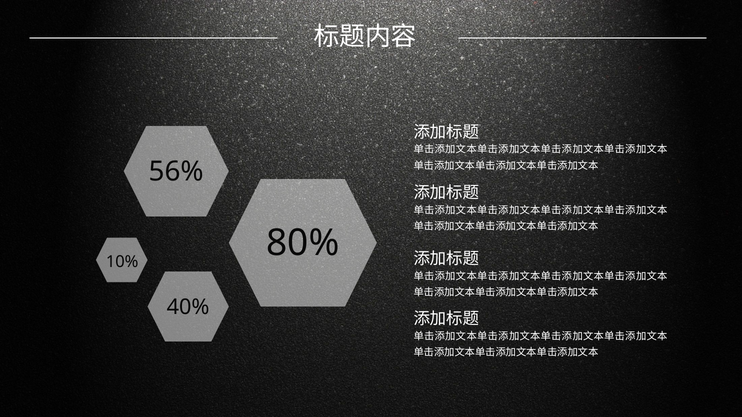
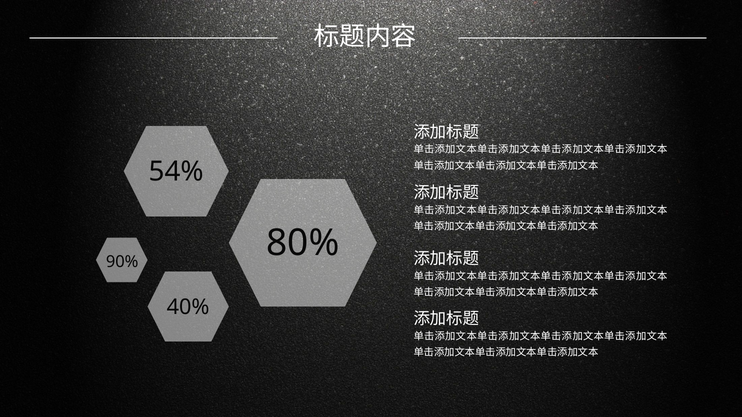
56%: 56% -> 54% (176, 172)
10%: 10% -> 90% (122, 262)
